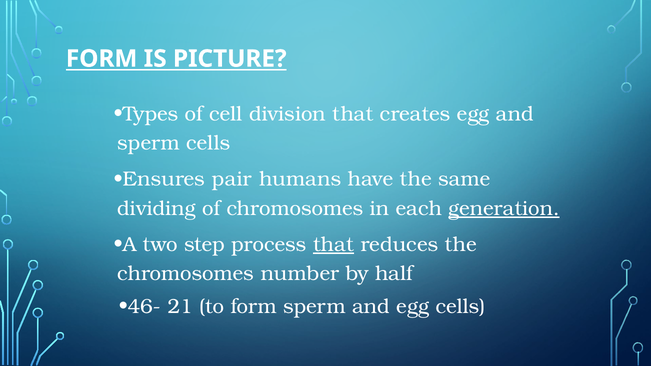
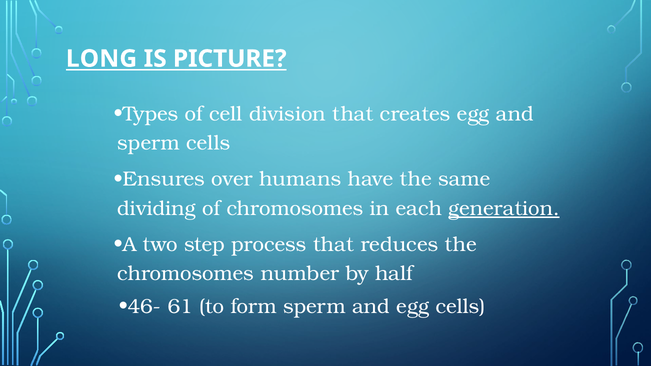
FORM: FORM -> LONG (101, 59)
pair: pair -> over (232, 179)
that underline: present -> none (333, 245)
21: 21 -> 61 (180, 307)
